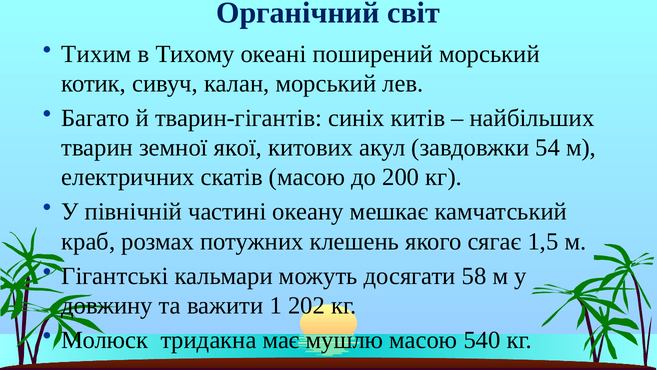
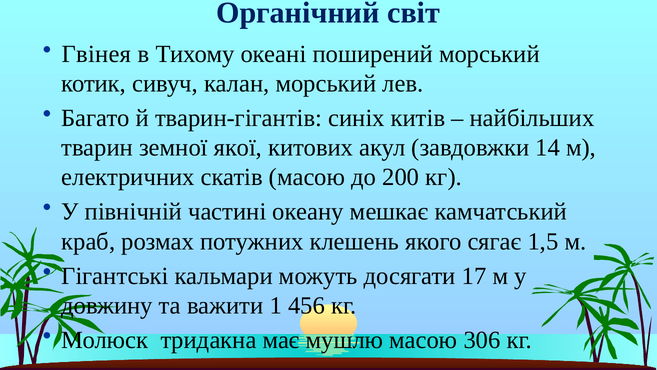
Тихим: Тихим -> Гвінея (96, 54)
54: 54 -> 14 (548, 147)
58: 58 -> 17 (474, 276)
202: 202 -> 456 (307, 305)
540: 540 -> 306 (482, 340)
